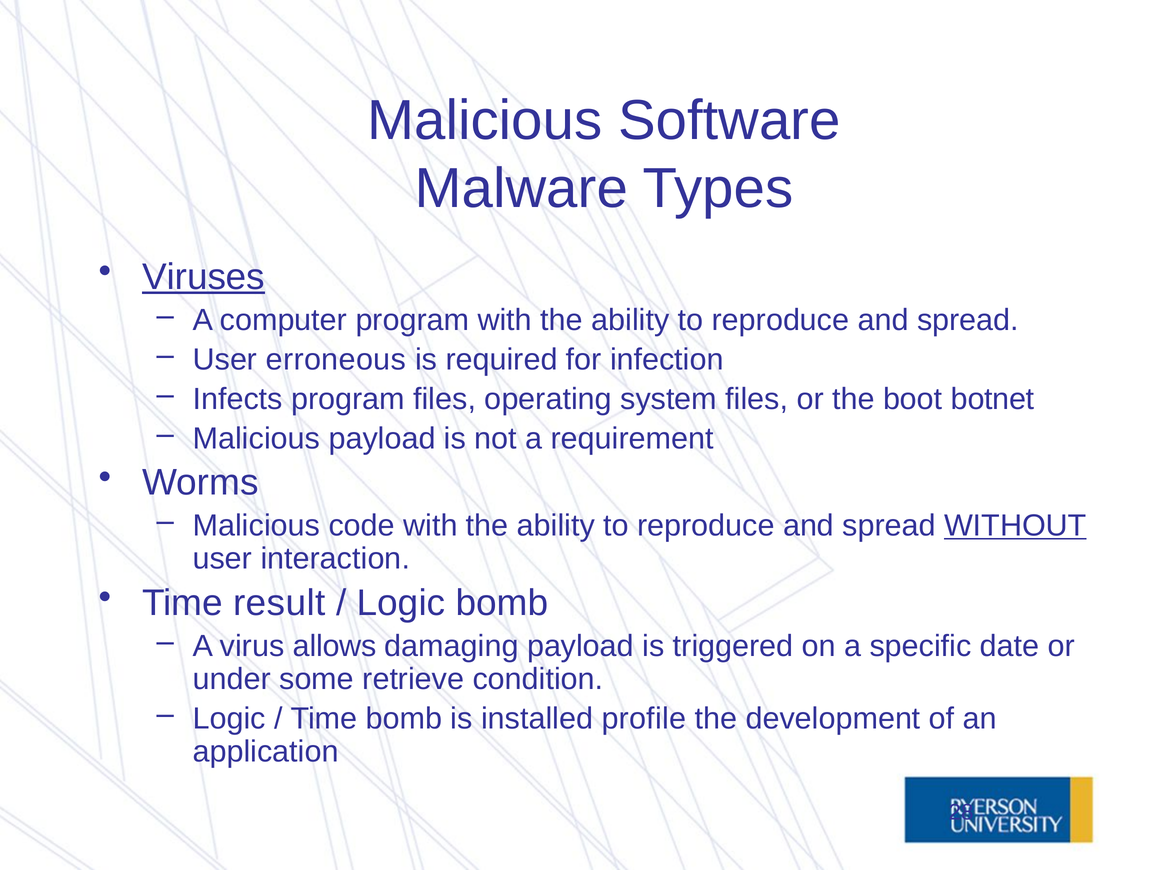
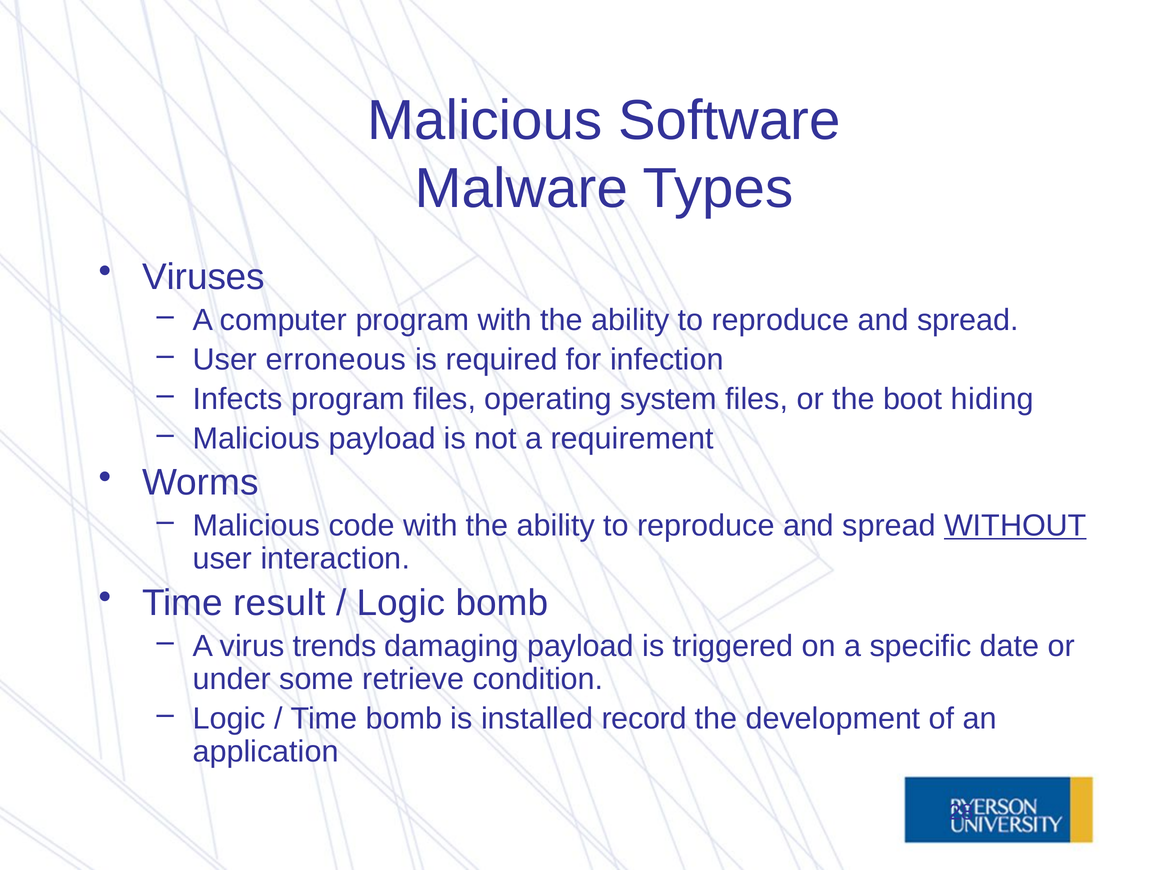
Viruses underline: present -> none (204, 277)
botnet: botnet -> hiding (992, 399)
allows: allows -> trends (335, 646)
profile: profile -> record (644, 719)
